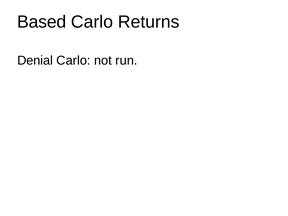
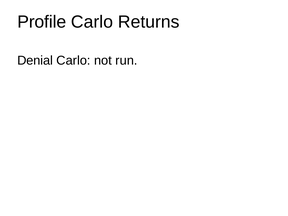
Based: Based -> Profile (42, 22)
